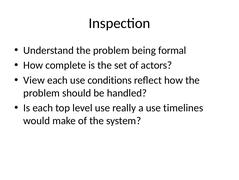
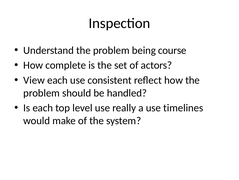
formal: formal -> course (172, 50)
conditions: conditions -> consistent (110, 80)
